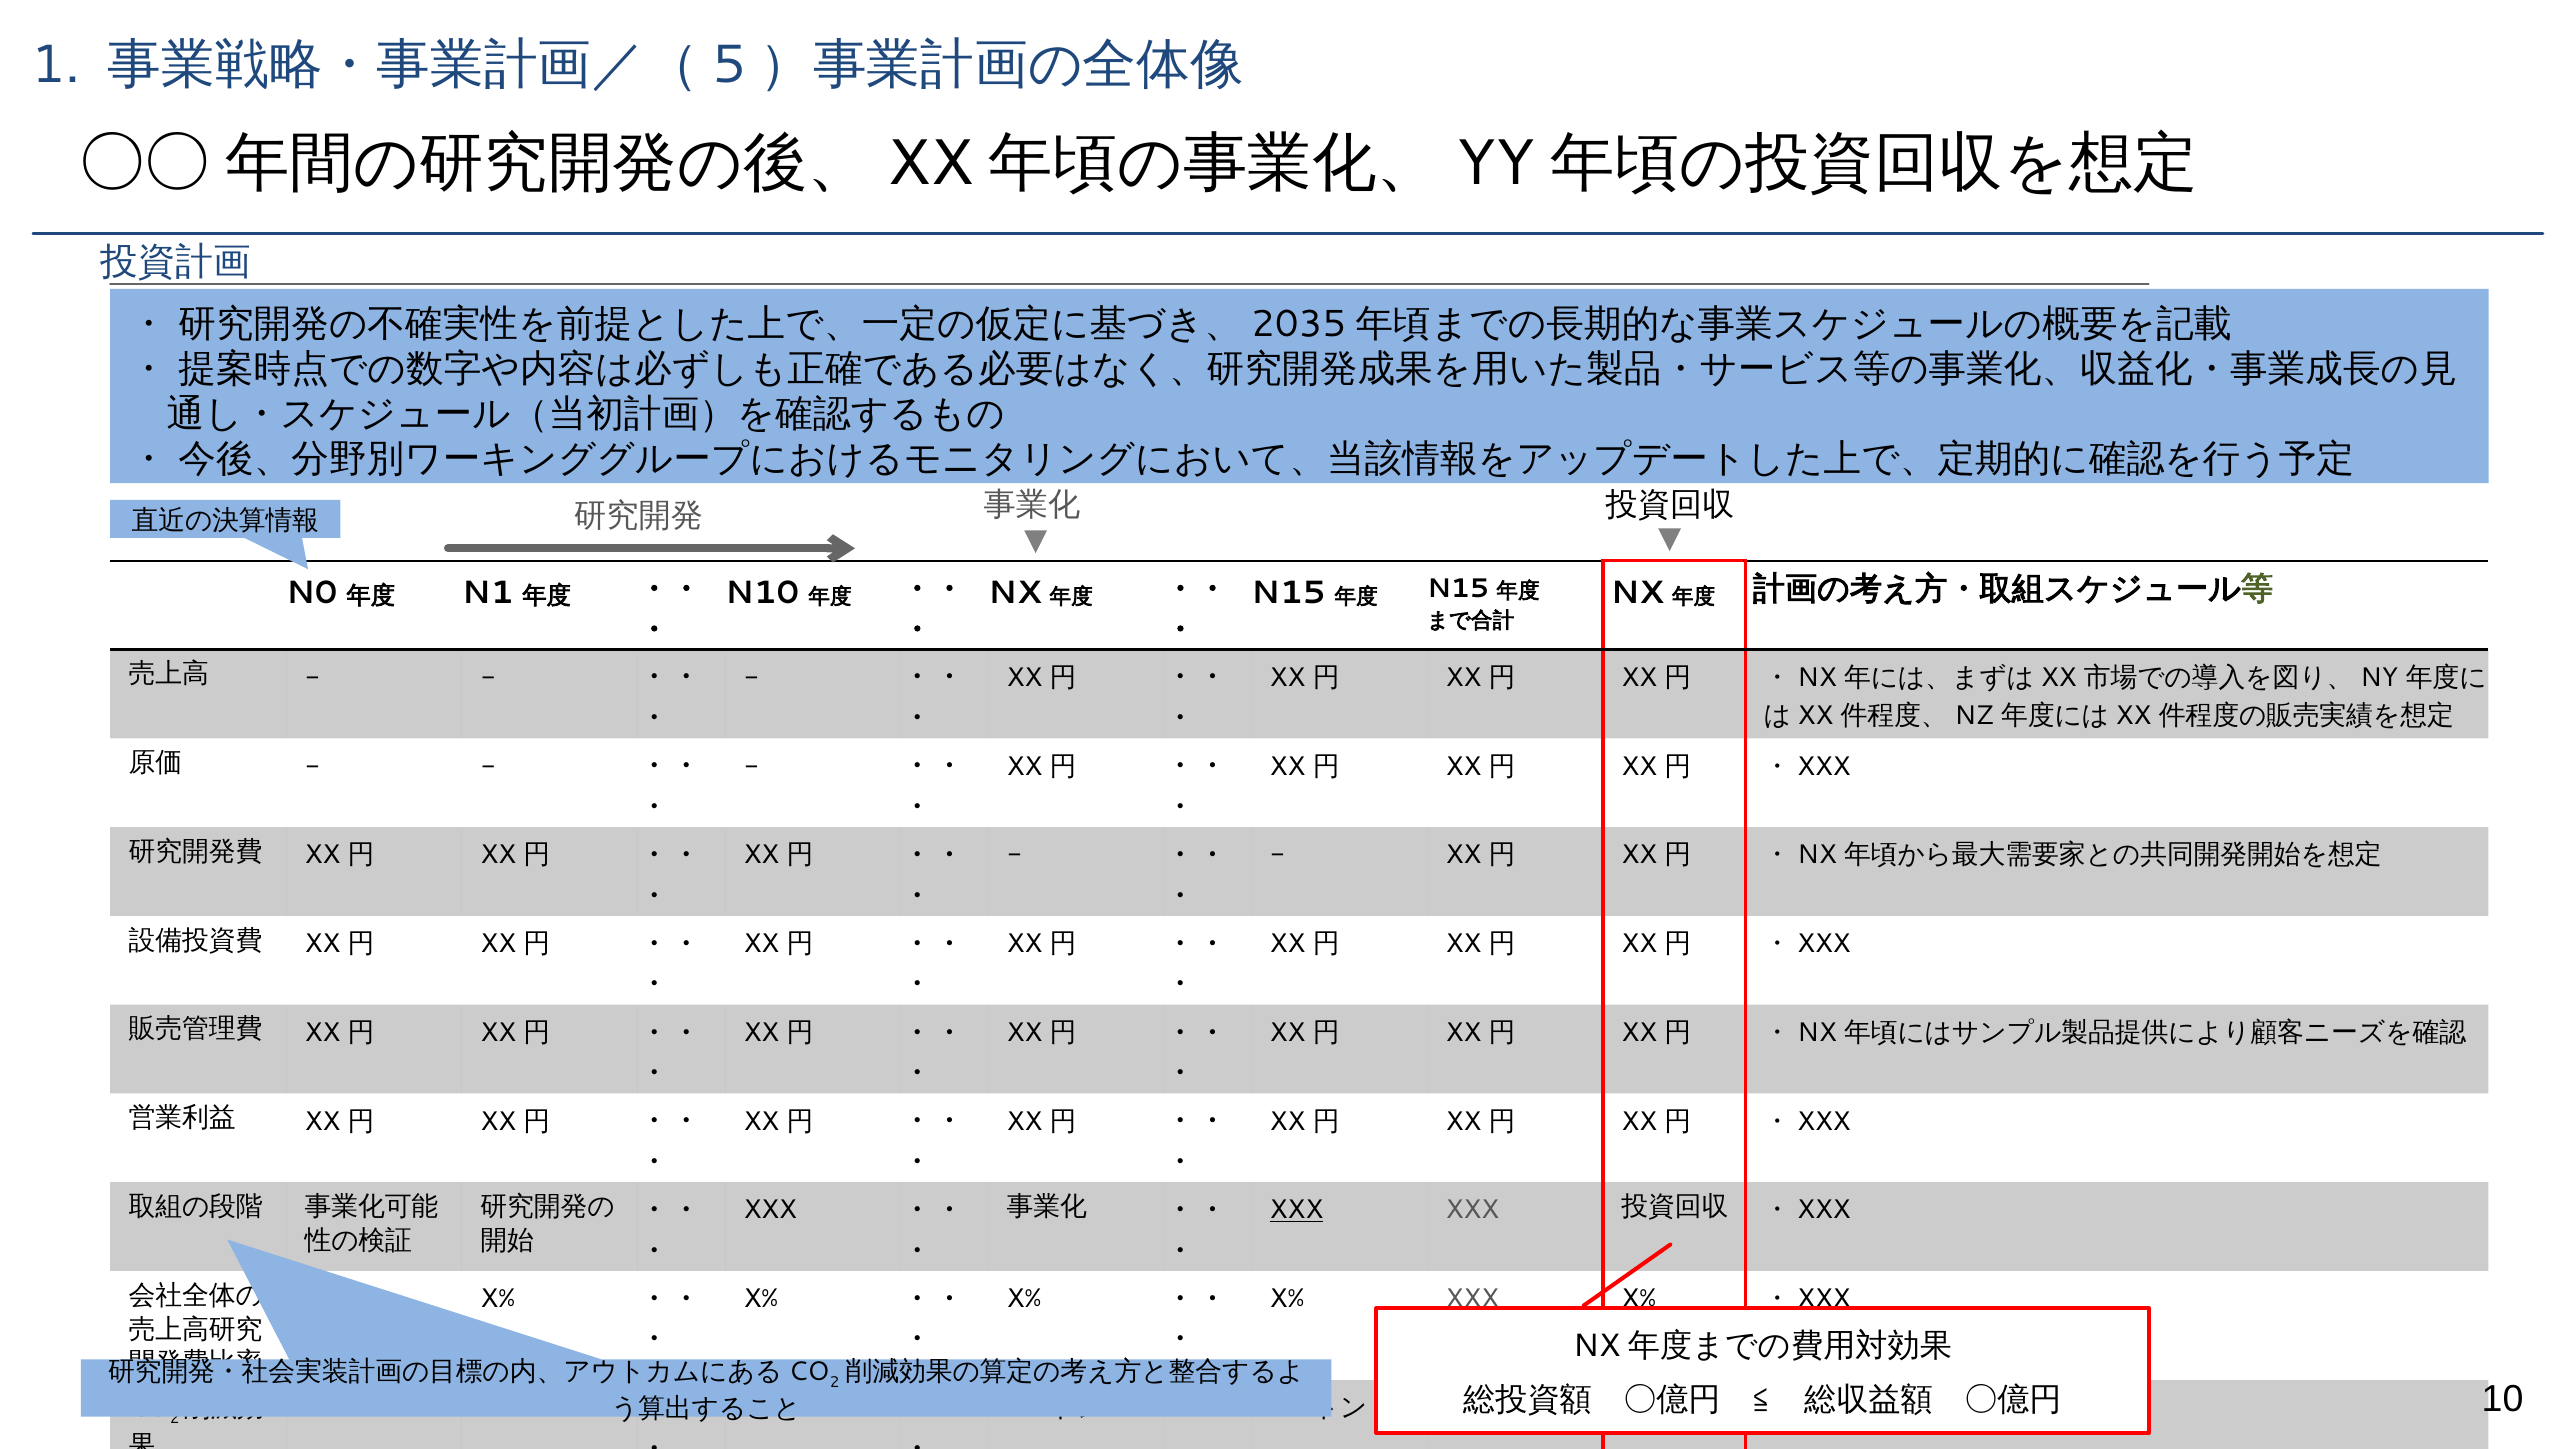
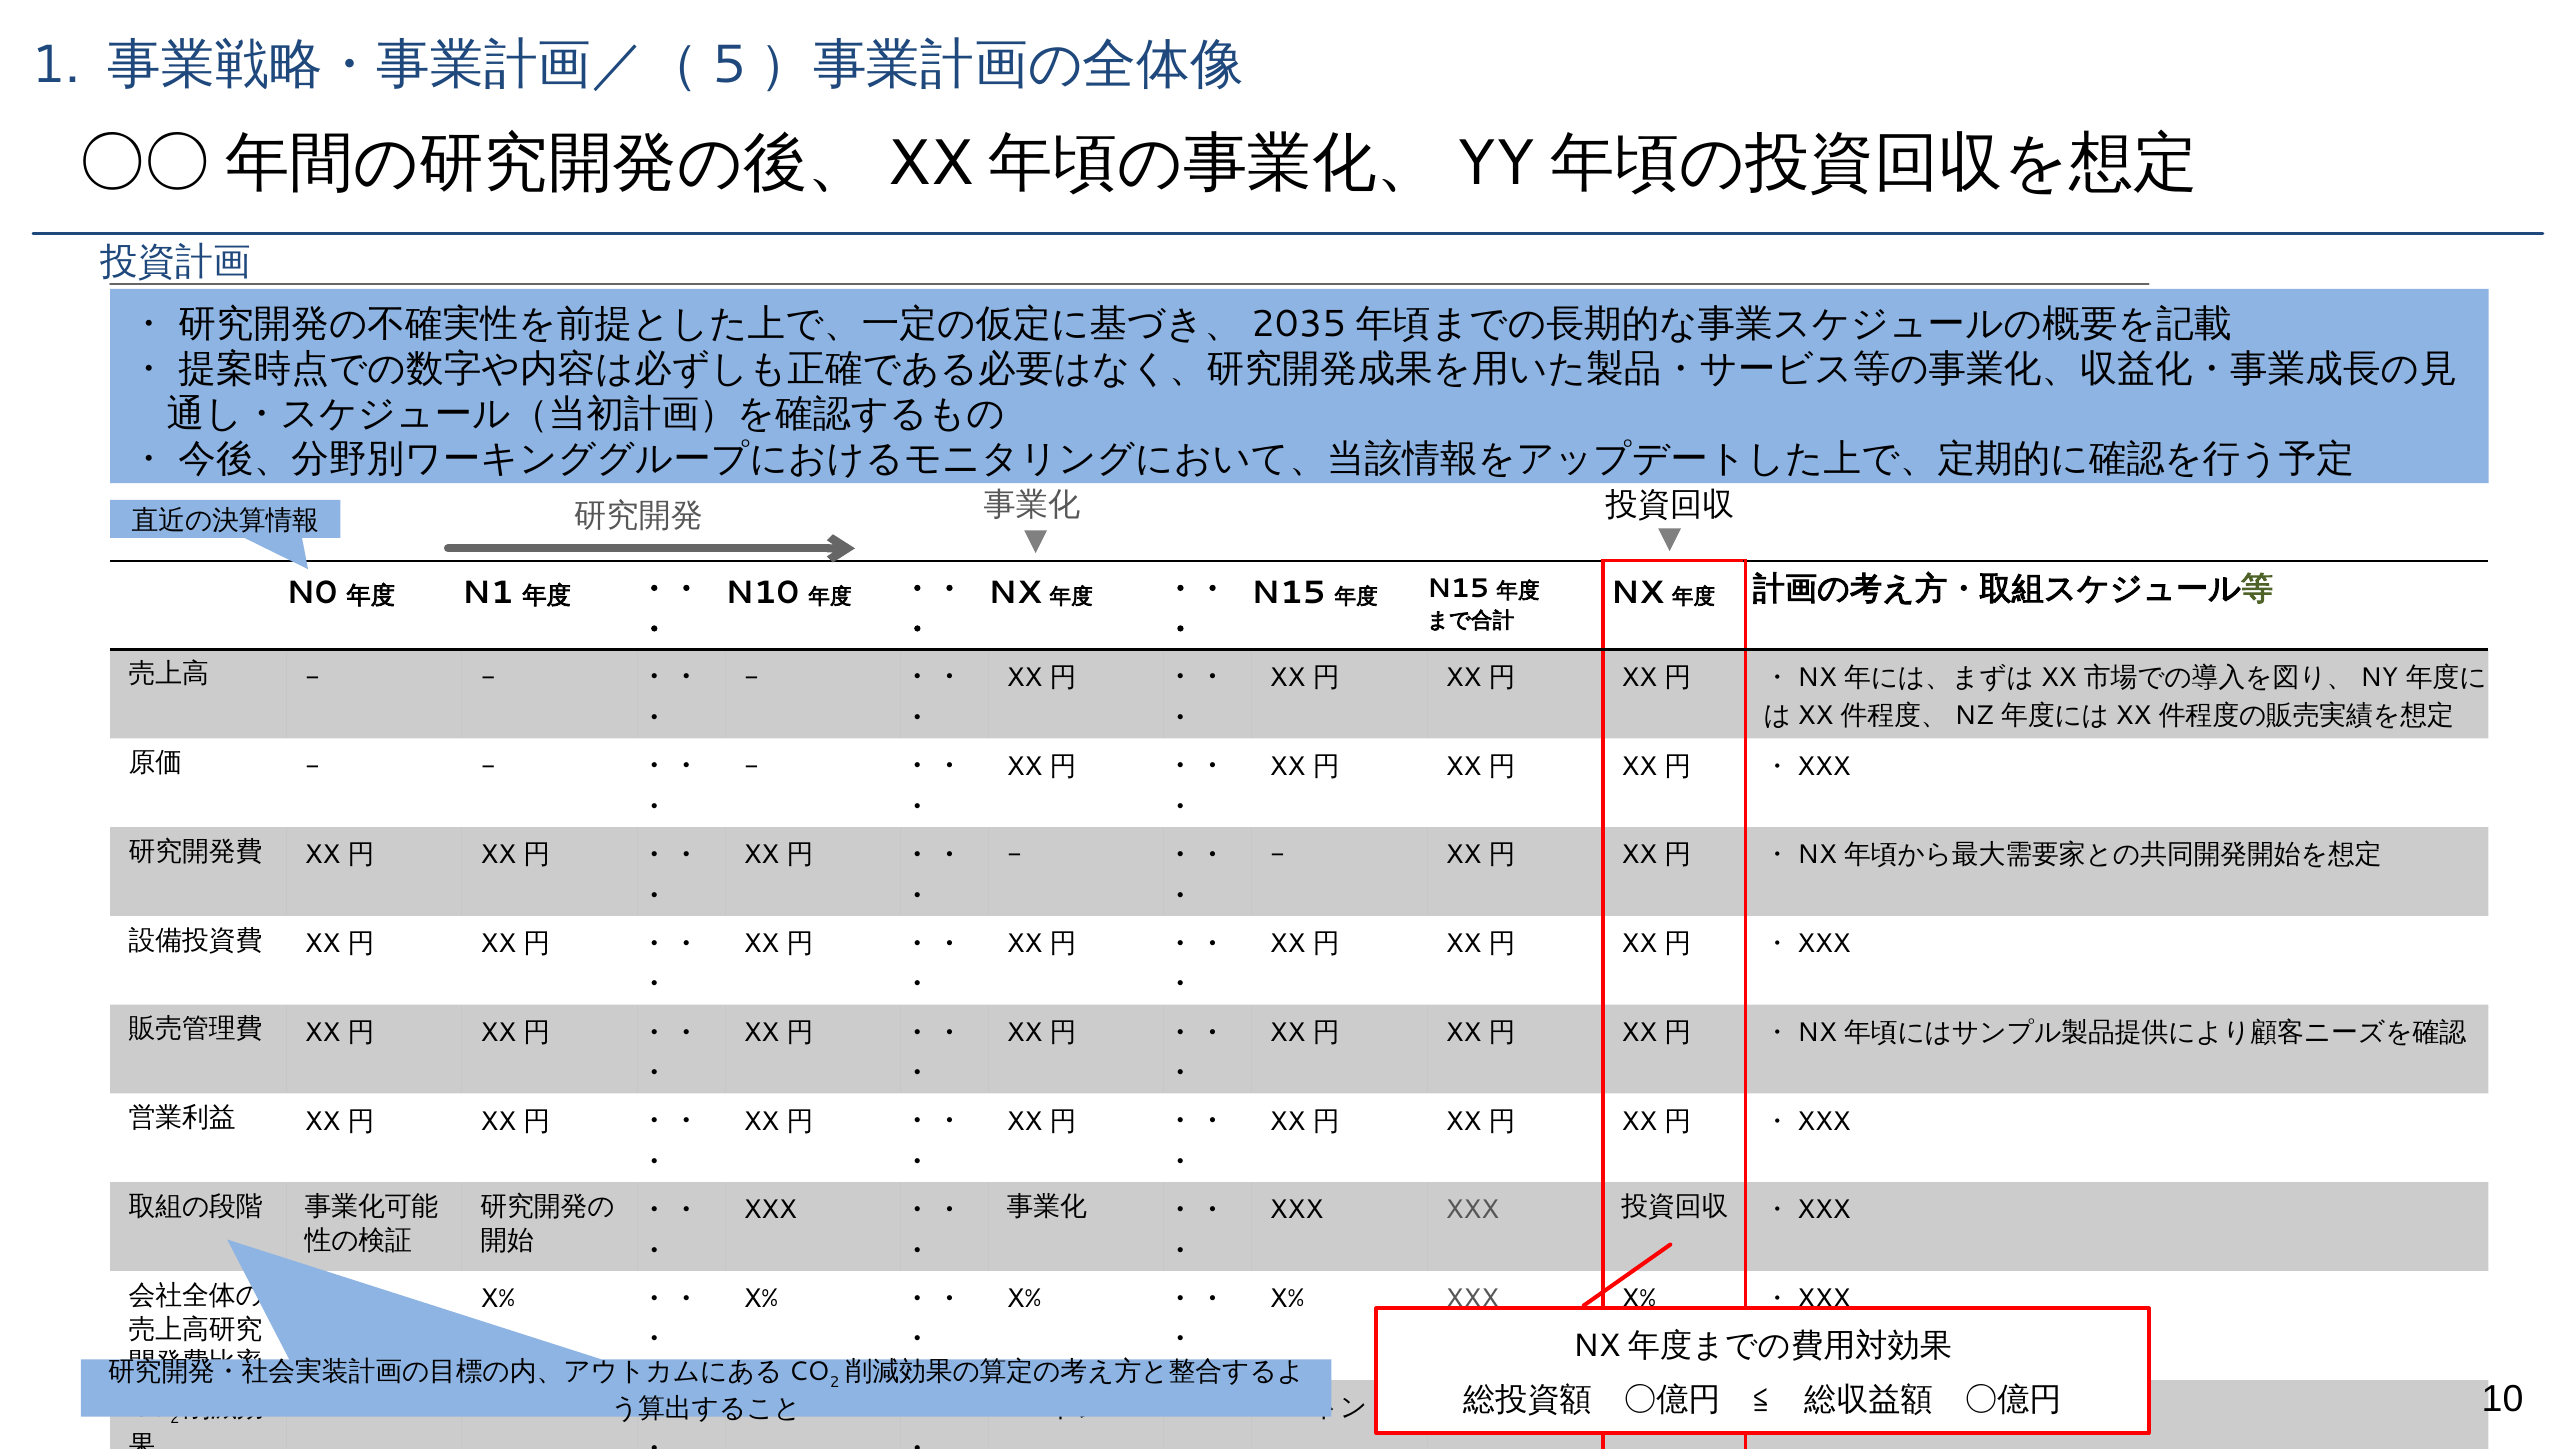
XXX underline: present -> none (1296, 1210)
